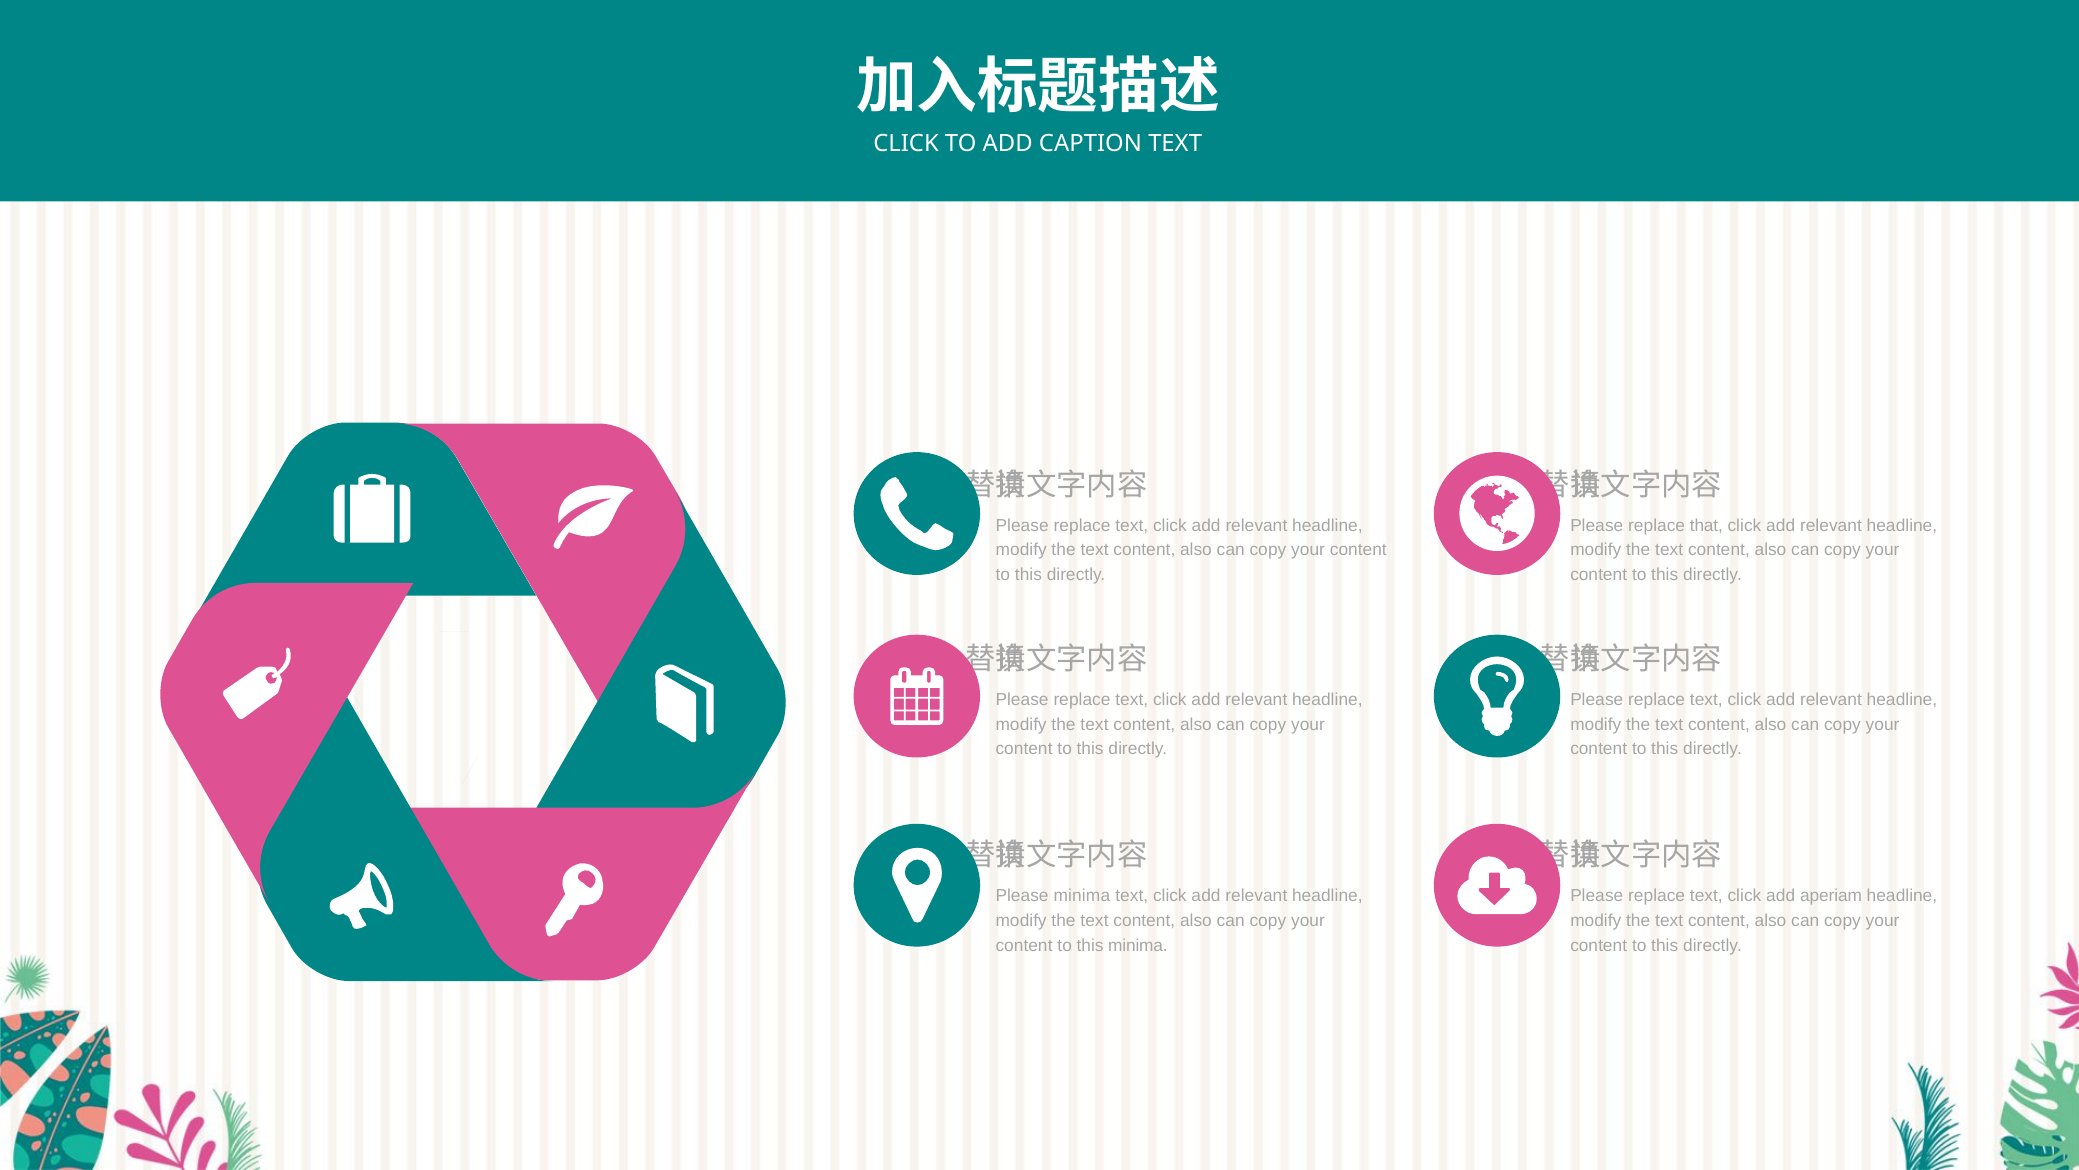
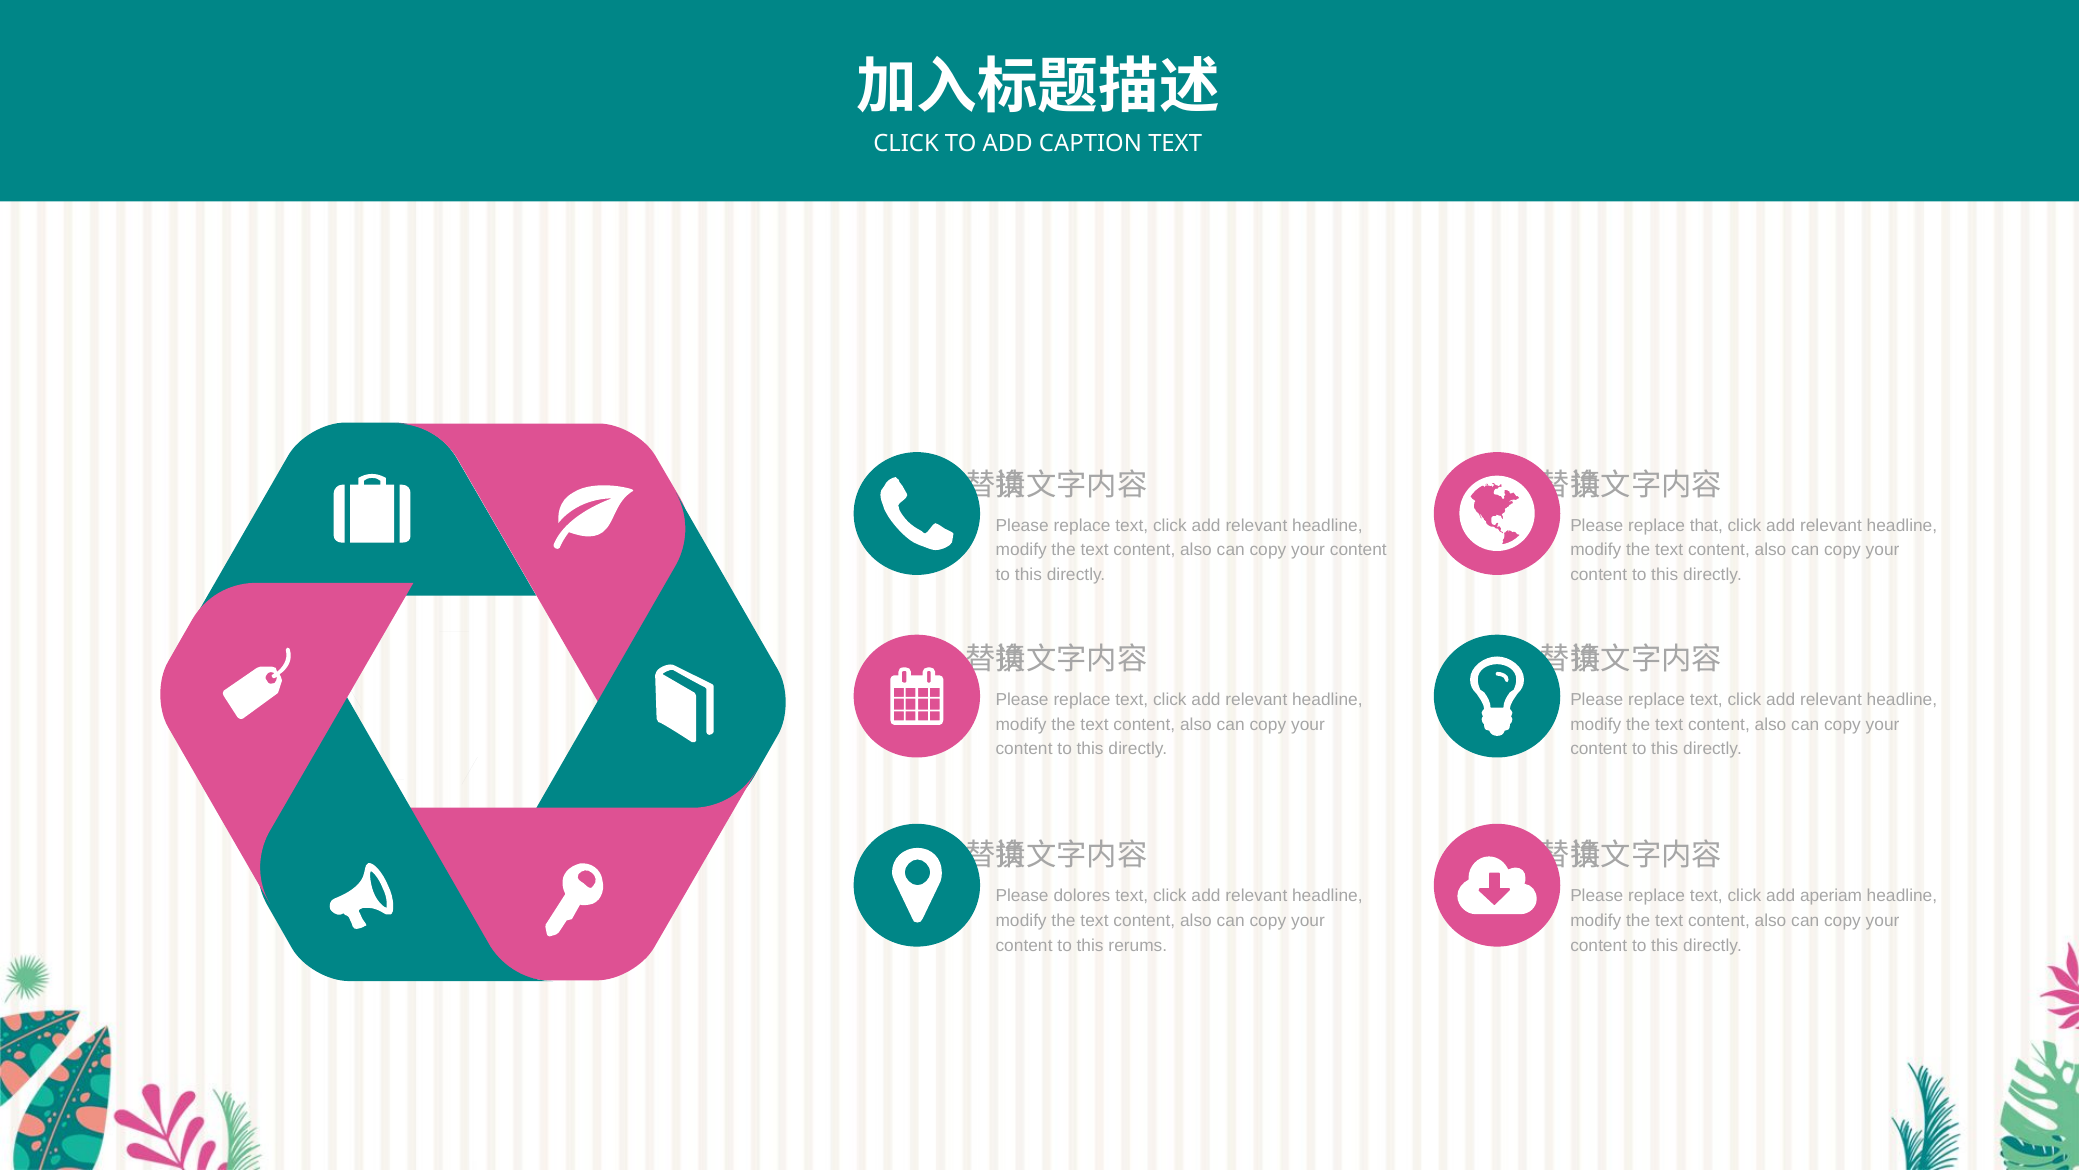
Please minima: minima -> dolores (1082, 896)
this minima: minima -> rerums (1138, 946)
